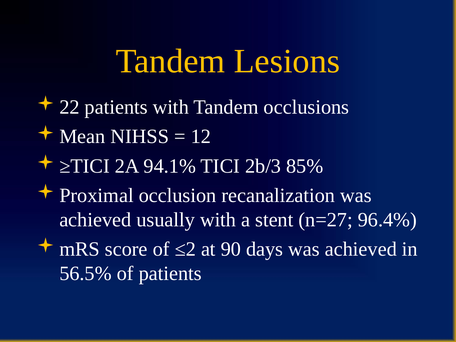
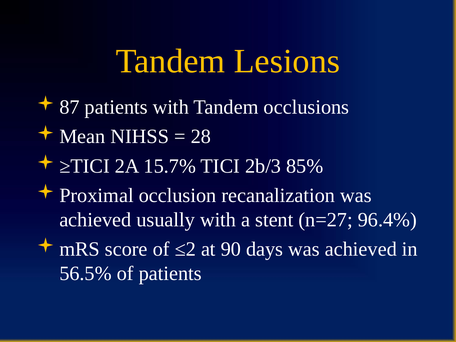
22: 22 -> 87 (69, 107)
12: 12 -> 28 (201, 137)
94.1%: 94.1% -> 15.7% (170, 166)
